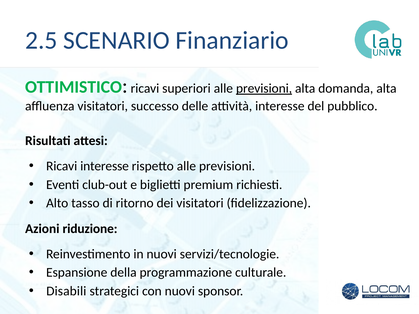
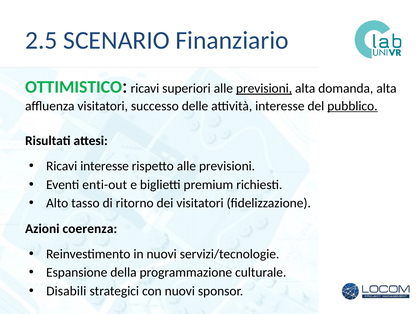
pubblico underline: none -> present (352, 106)
club-out: club-out -> enti-out (105, 185)
riduzione: riduzione -> coerenza (90, 229)
